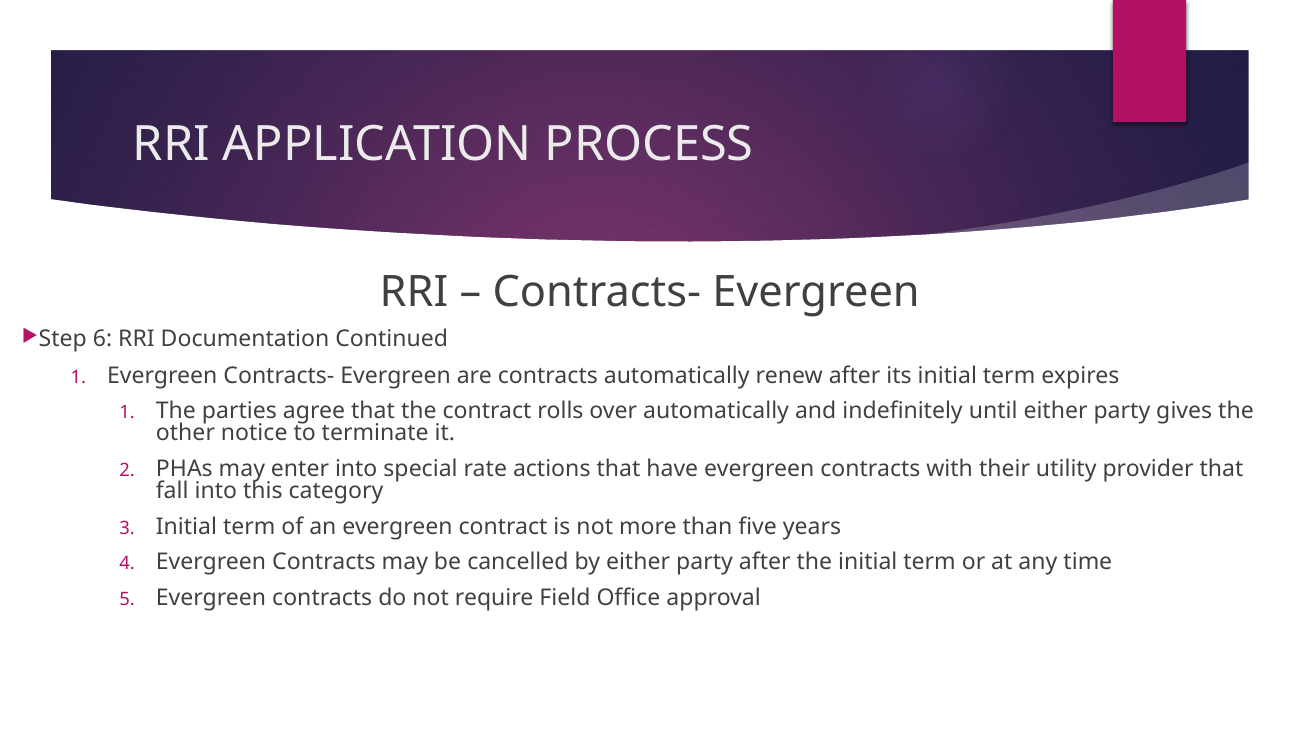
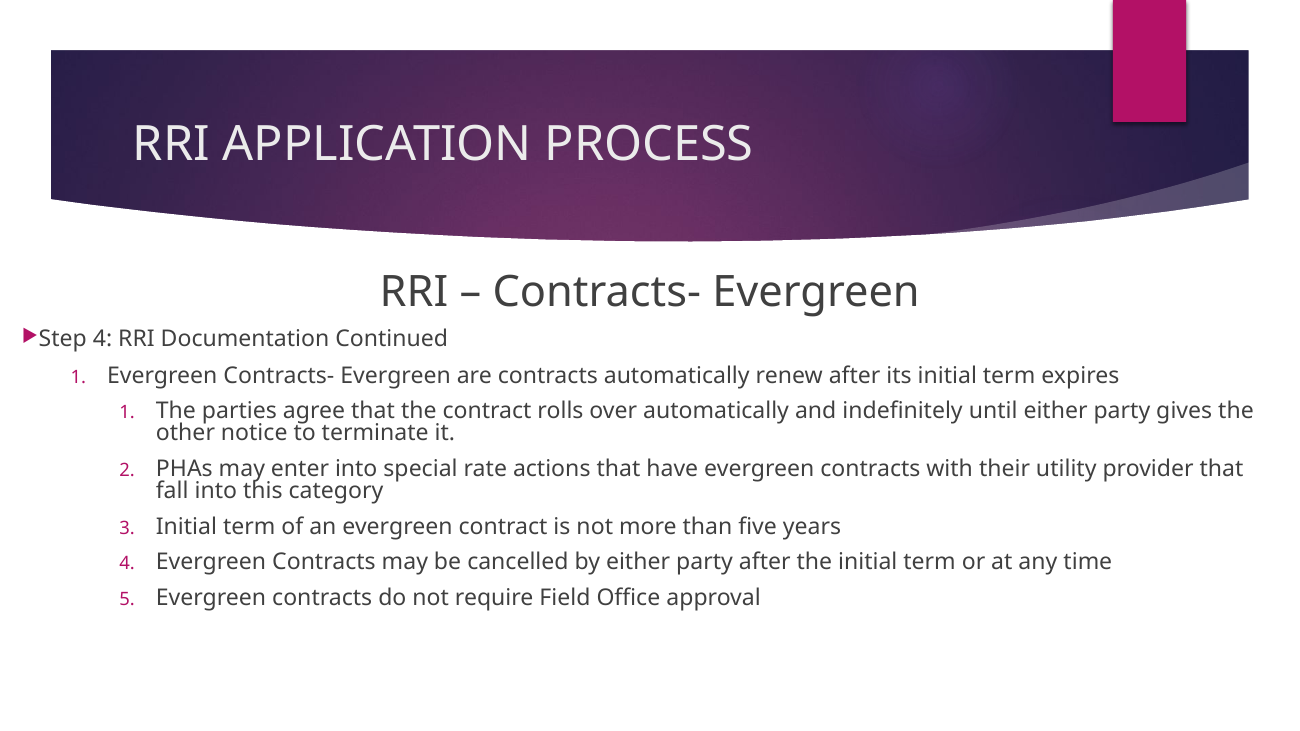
Step 6: 6 -> 4 (103, 339)
